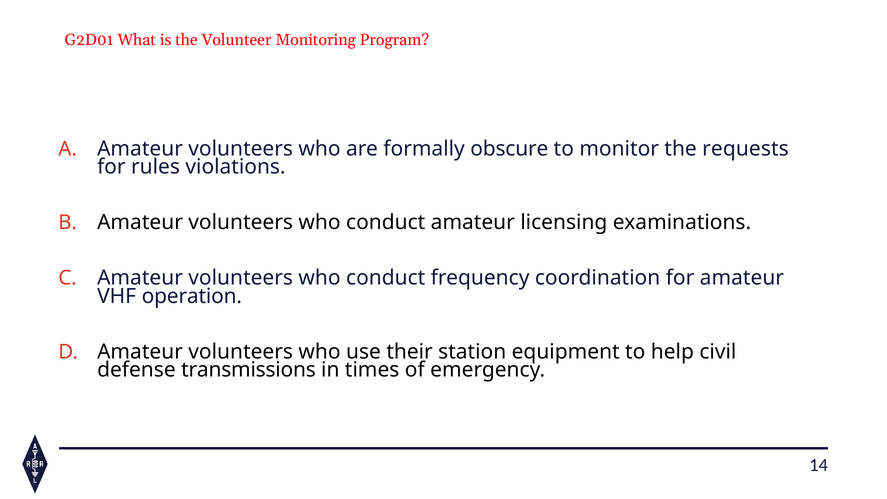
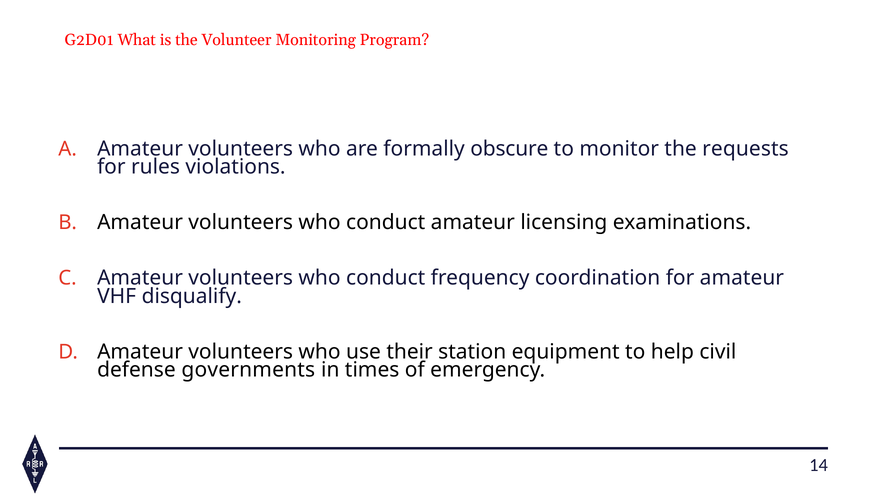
operation: operation -> disqualify (192, 296)
transmissions: transmissions -> governments (248, 370)
